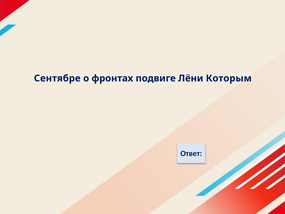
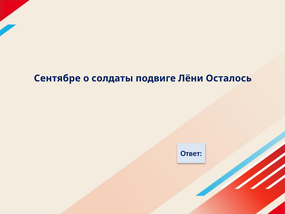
фронтах: фронтах -> солдаты (112, 78)
Которым: Которым -> Осталось (229, 78)
